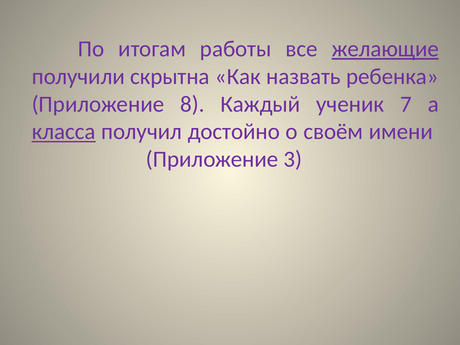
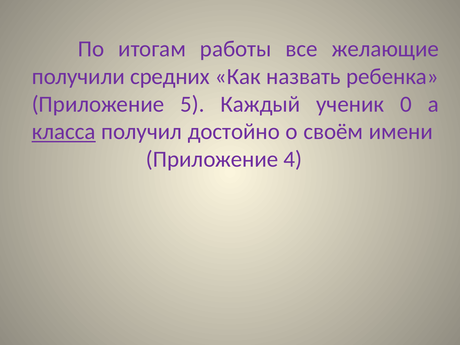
желающие underline: present -> none (385, 49)
скрытна: скрытна -> средних (170, 77)
8: 8 -> 5 (192, 104)
7: 7 -> 0 (406, 104)
3: 3 -> 4 (293, 159)
